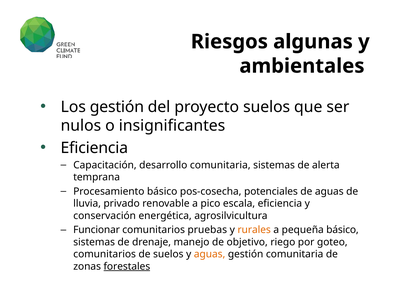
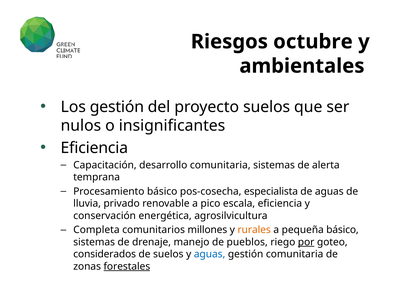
algunas: algunas -> octubre (313, 42)
potenciales: potenciales -> especialista (271, 191)
Funcionar: Funcionar -> Completa (96, 230)
pruebas: pruebas -> millones (207, 230)
objetivo: objetivo -> pueblos (247, 242)
por underline: none -> present (306, 242)
comunitarios: comunitarios -> considerados (105, 254)
aguas colour: orange -> blue (210, 254)
